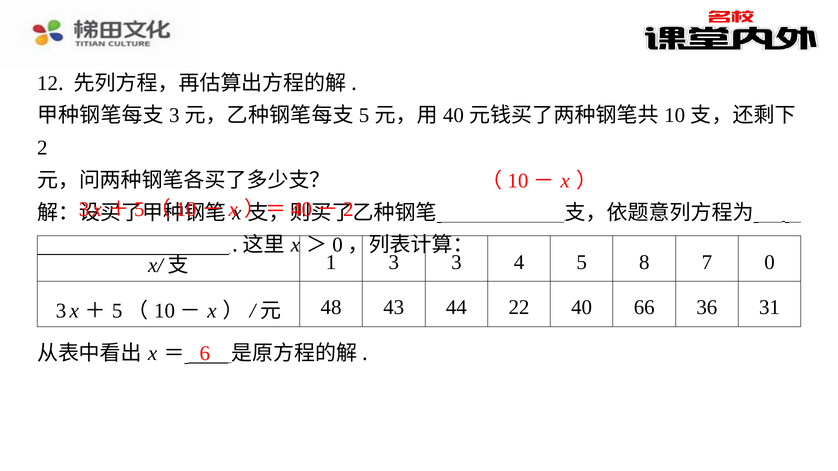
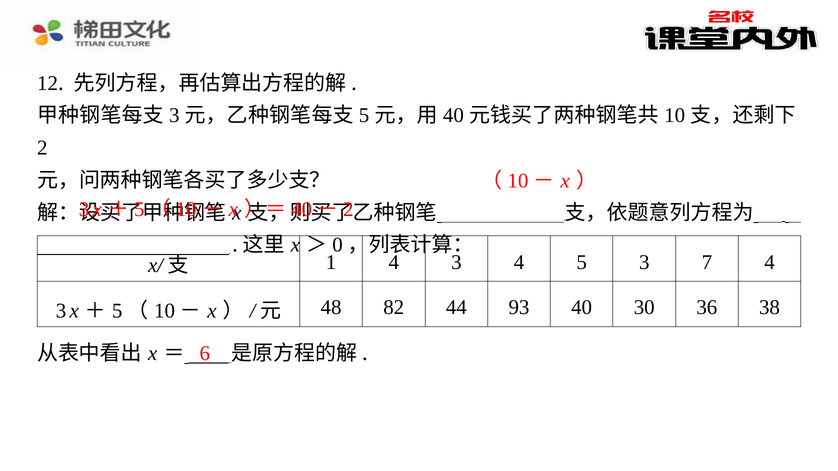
1 3: 3 -> 4 (394, 262)
5 8: 8 -> 3 (644, 262)
7 0: 0 -> 4 (770, 262)
43: 43 -> 82 (394, 308)
22: 22 -> 93 (519, 308)
66: 66 -> 30 (644, 308)
31: 31 -> 38 (769, 308)
